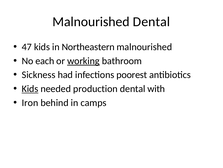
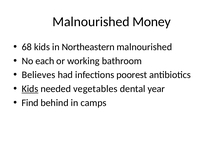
Malnourished Dental: Dental -> Money (152, 22)
47: 47 -> 68 (27, 47)
working underline: present -> none (83, 61)
Sickness: Sickness -> Believes (39, 75)
production: production -> vegetables (95, 88)
with: with -> year (156, 88)
Iron: Iron -> Find (30, 102)
